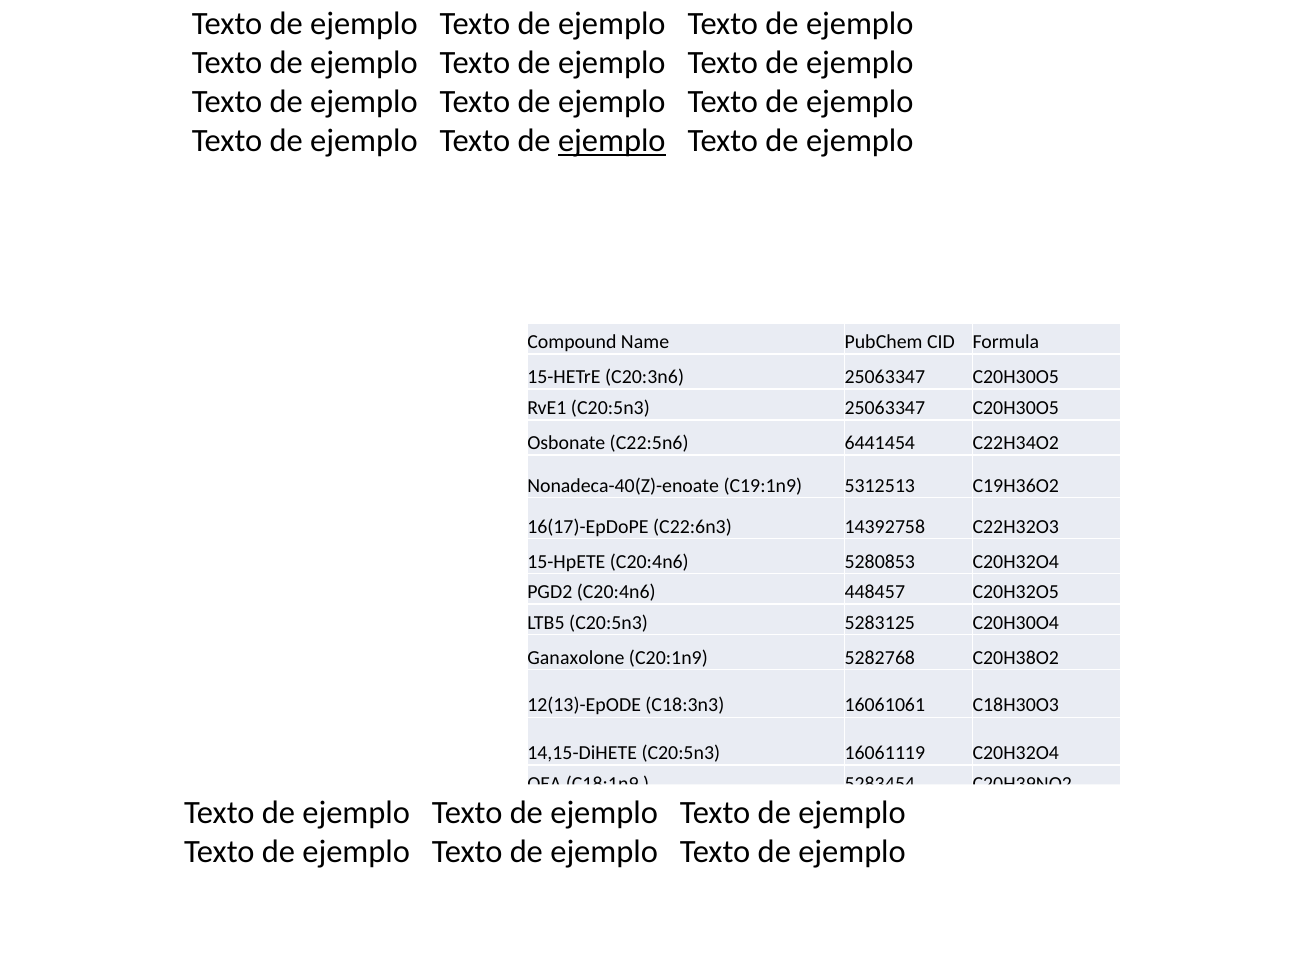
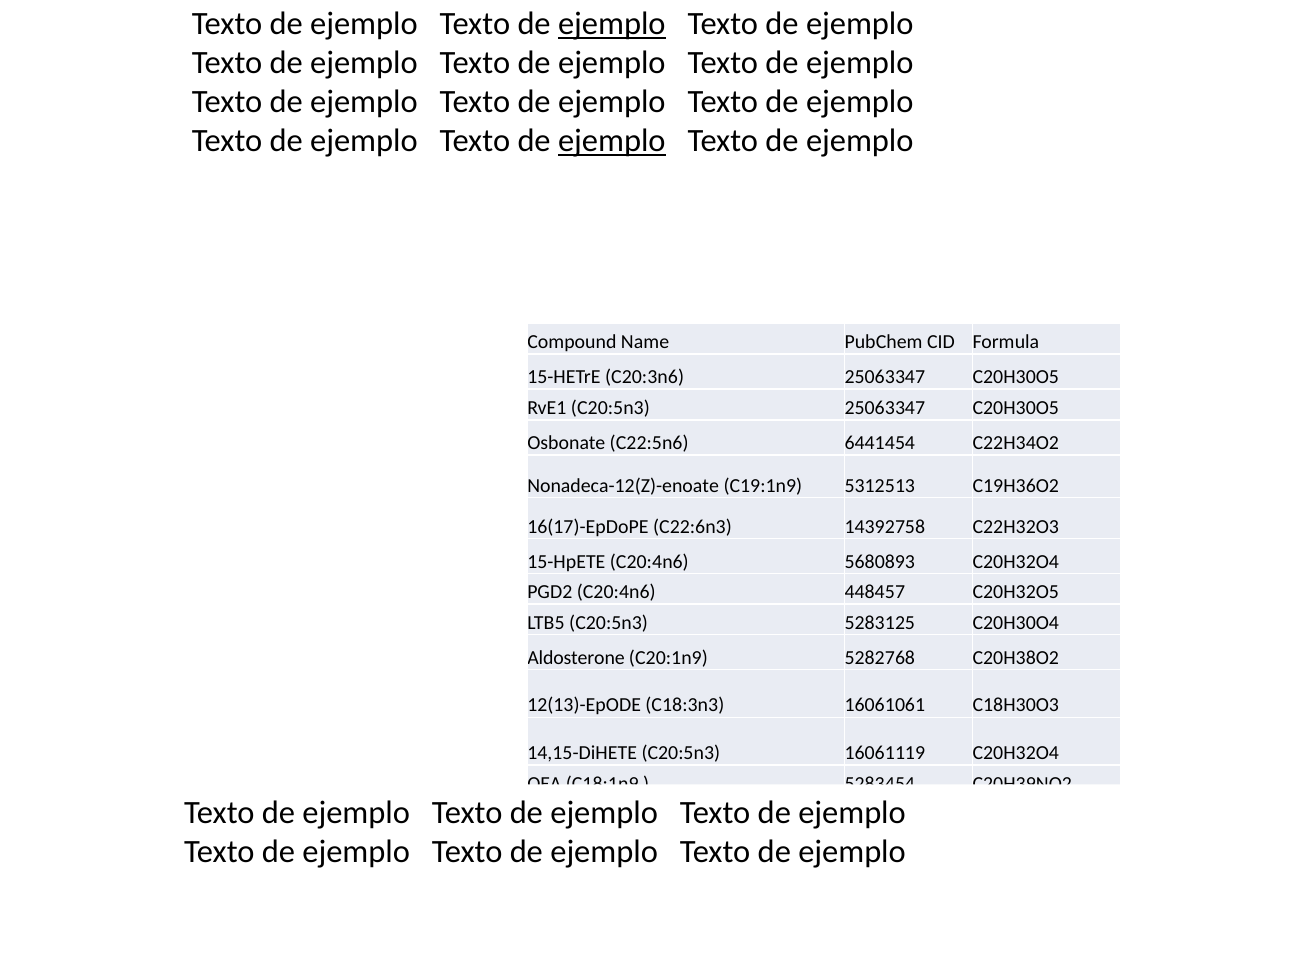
ejemplo underline: none -> present (612, 24)
Nonadeca-40(Z)-enoate: Nonadeca-40(Z)-enoate -> Nonadeca-12(Z)-enoate (623, 486)
5280853: 5280853 -> 5680893 (880, 562)
Ganaxolone: Ganaxolone -> Aldosterone (576, 658)
